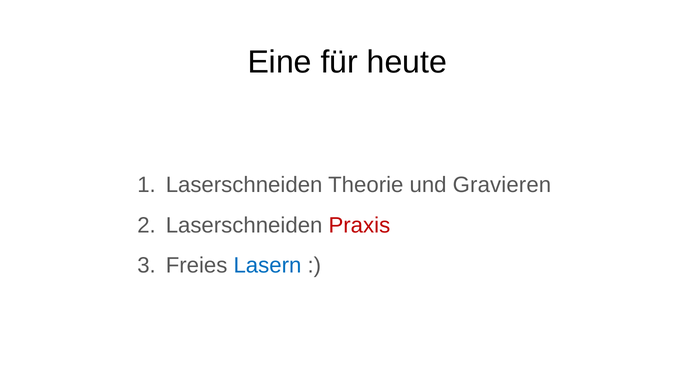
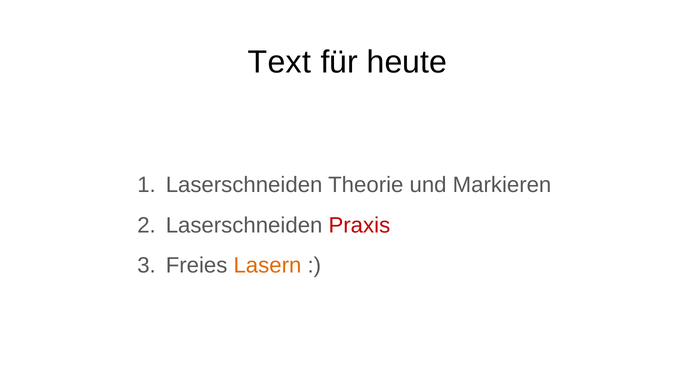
Eine: Eine -> Text (280, 62)
Gravieren: Gravieren -> Markieren (502, 185)
Lasern colour: blue -> orange (267, 265)
